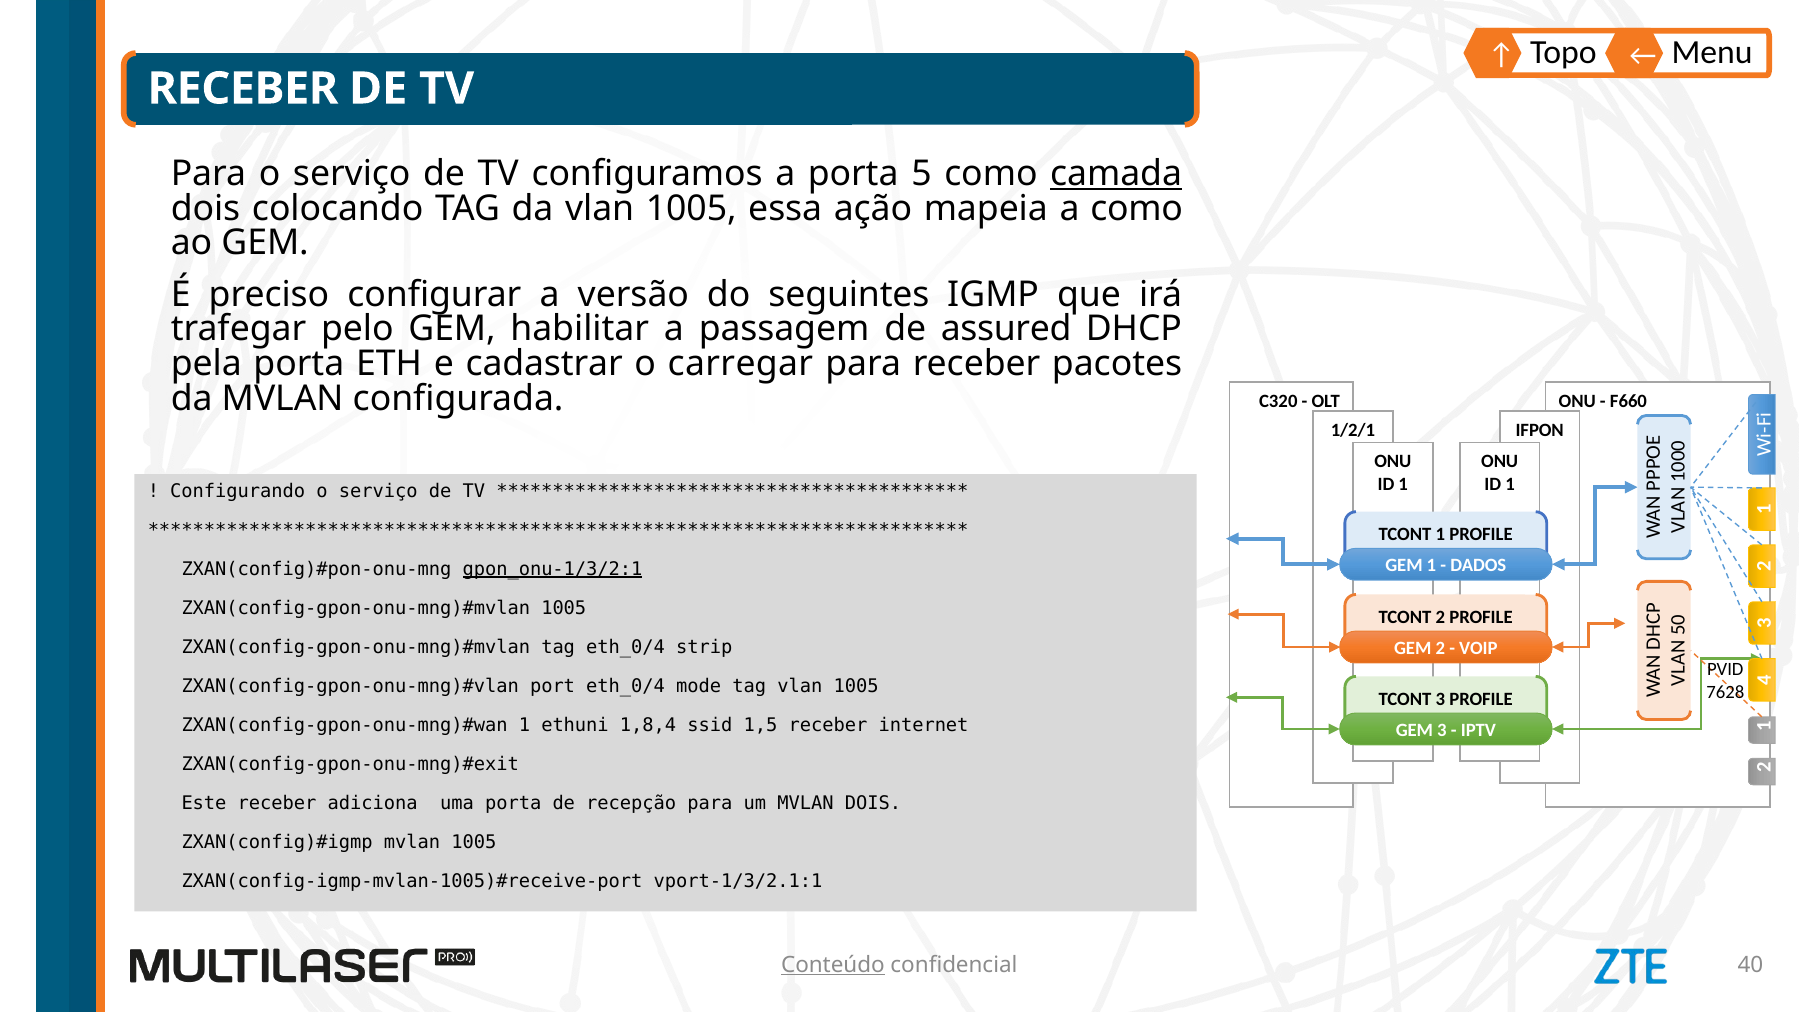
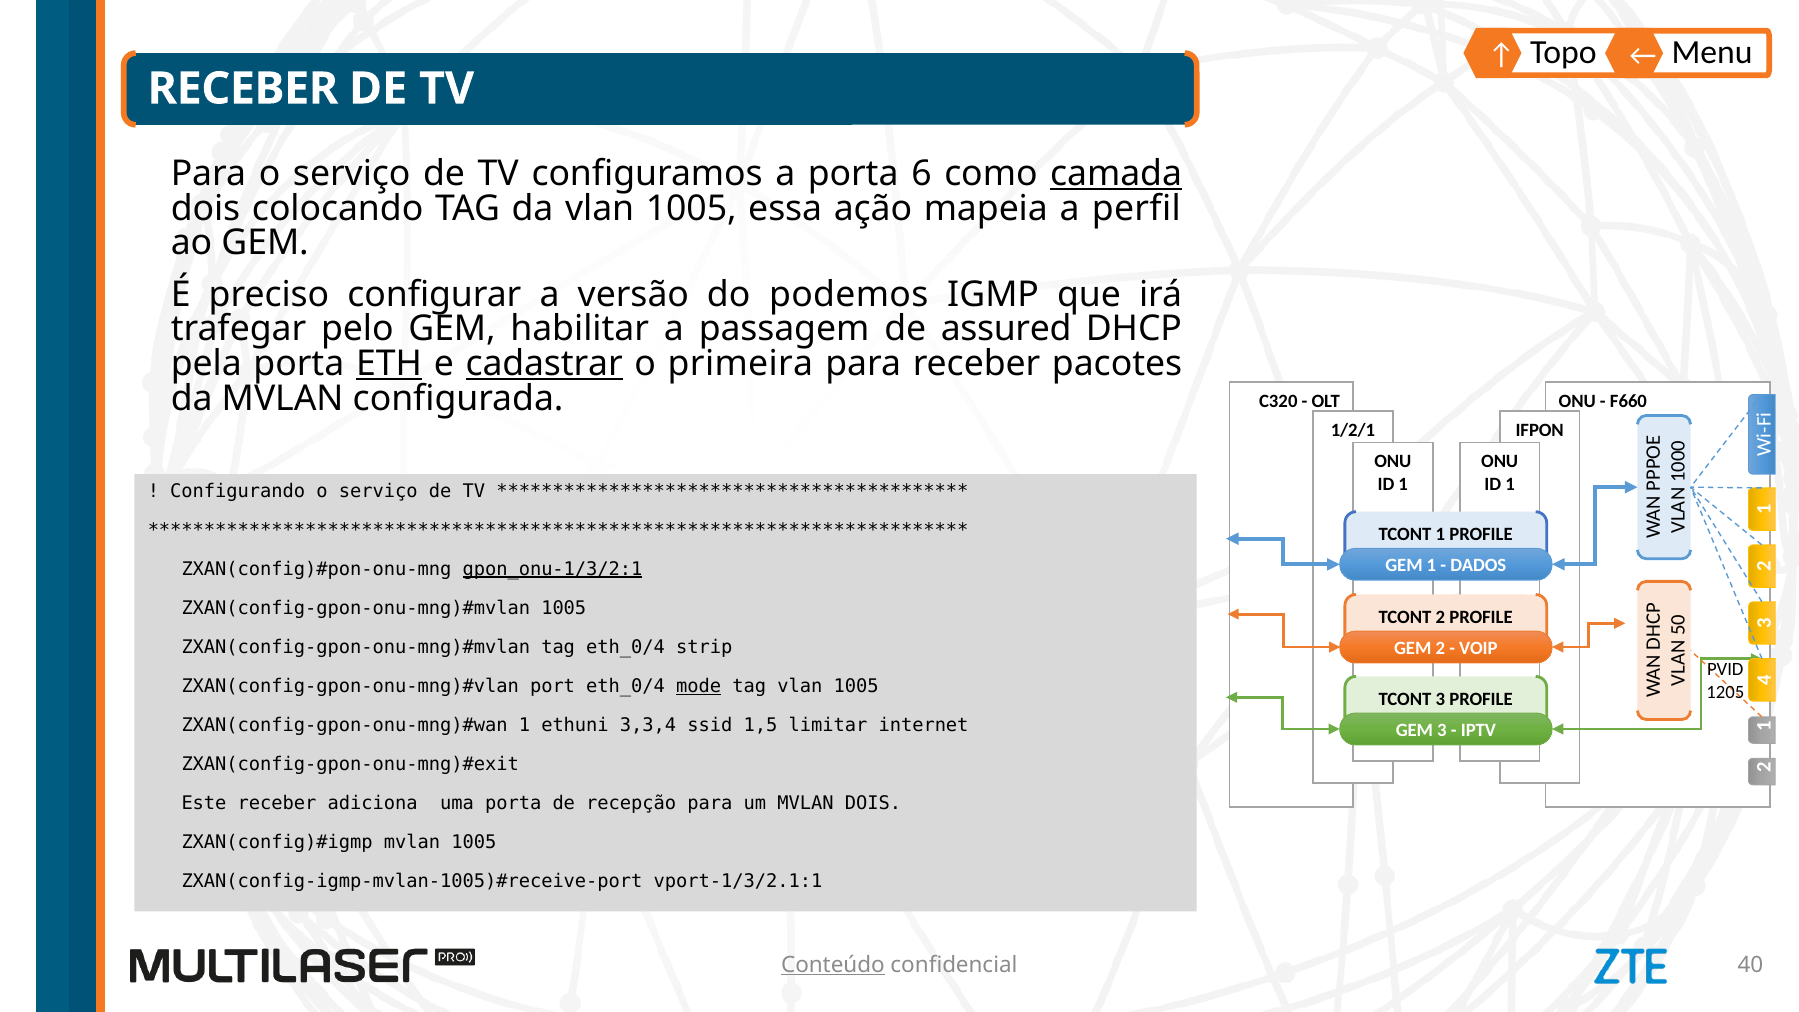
porta 5: 5 -> 6 (921, 174)
a como: como -> perfil (1136, 209)
seguintes: seguintes -> podemos (849, 295)
ETH underline: none -> present (389, 364)
cadastrar underline: none -> present (544, 364)
carregar: carregar -> primeira (740, 364)
mode underline: none -> present (699, 686)
7628: 7628 -> 1205 (1725, 692)
1,8,4: 1,8,4 -> 3,3,4 (648, 725)
1,5 receber: receber -> limitar (828, 725)
